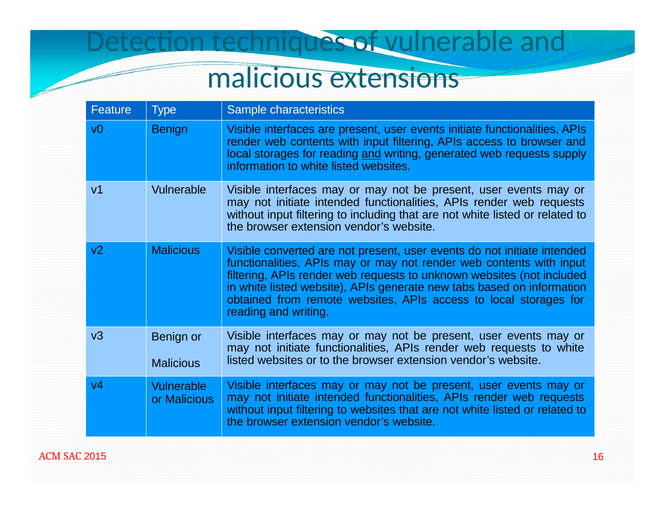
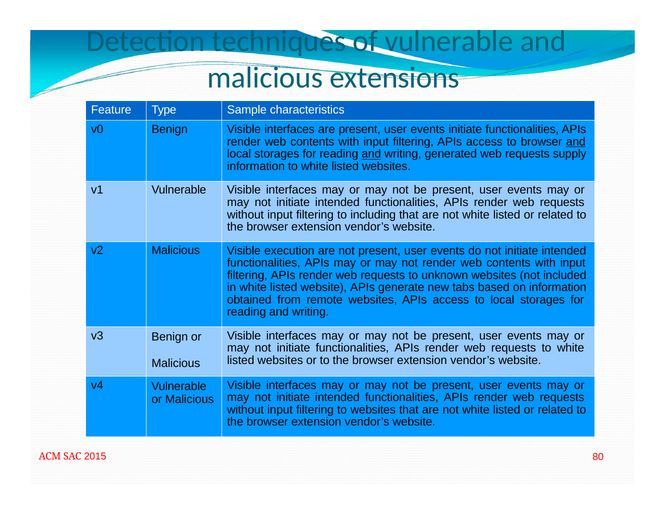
and underline: none -> present (576, 142)
converted: converted -> execution (289, 251)
16: 16 -> 80 (598, 457)
